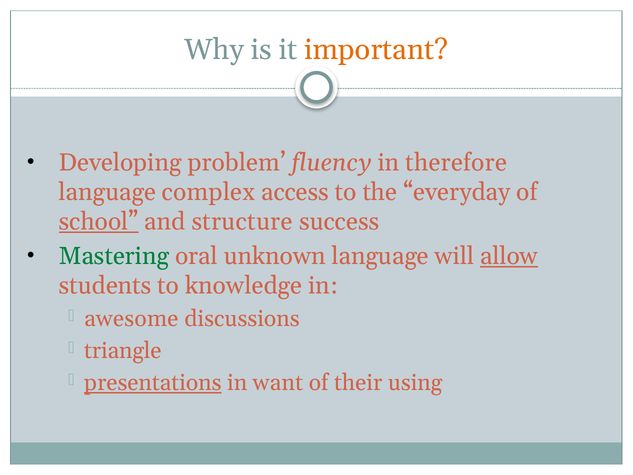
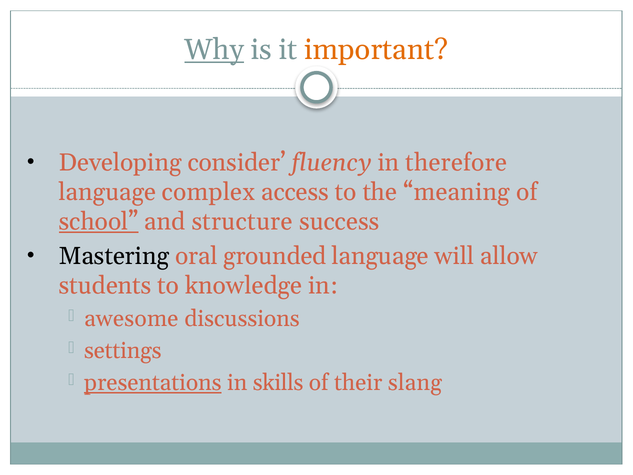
Why underline: none -> present (214, 50)
problem: problem -> consider (237, 163)
everyday: everyday -> meaning (457, 192)
Mastering colour: green -> black (114, 256)
unknown: unknown -> grounded (275, 256)
allow underline: present -> none (509, 256)
triangle: triangle -> settings (123, 351)
want: want -> skills (278, 383)
using: using -> slang (415, 383)
